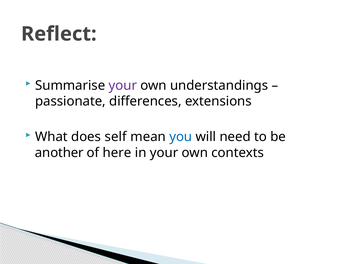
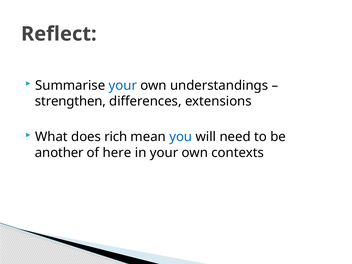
your colour: purple -> blue (123, 85)
passionate: passionate -> strengthen (71, 101)
self: self -> rich (116, 137)
